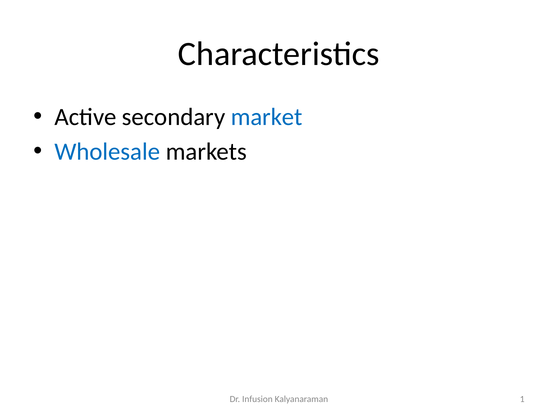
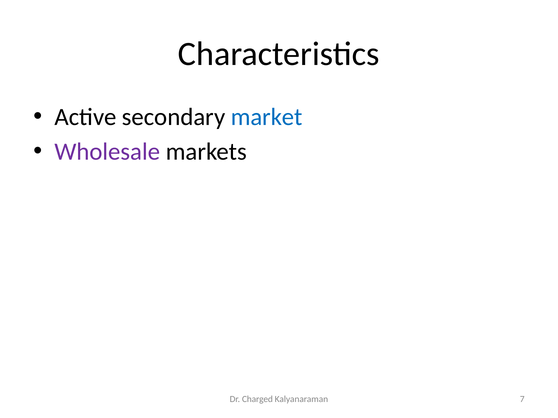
Wholesale colour: blue -> purple (107, 152)
Infusion: Infusion -> Charged (257, 400)
1: 1 -> 7 (522, 400)
